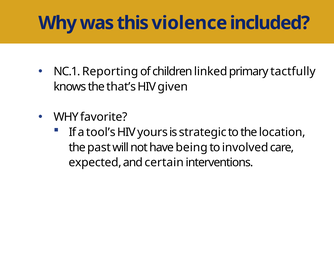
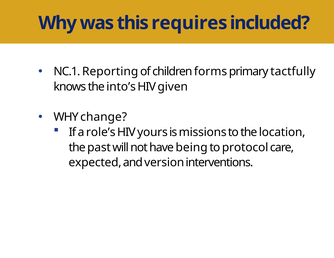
violence: violence -> requires (189, 23)
linked: linked -> forms (211, 72)
that’s: that’s -> into’s (121, 87)
favorite: favorite -> change (104, 117)
tool’s: tool’s -> role’s (101, 132)
strategic: strategic -> missions (203, 132)
involved: involved -> protocol (245, 147)
certain: certain -> version (164, 163)
